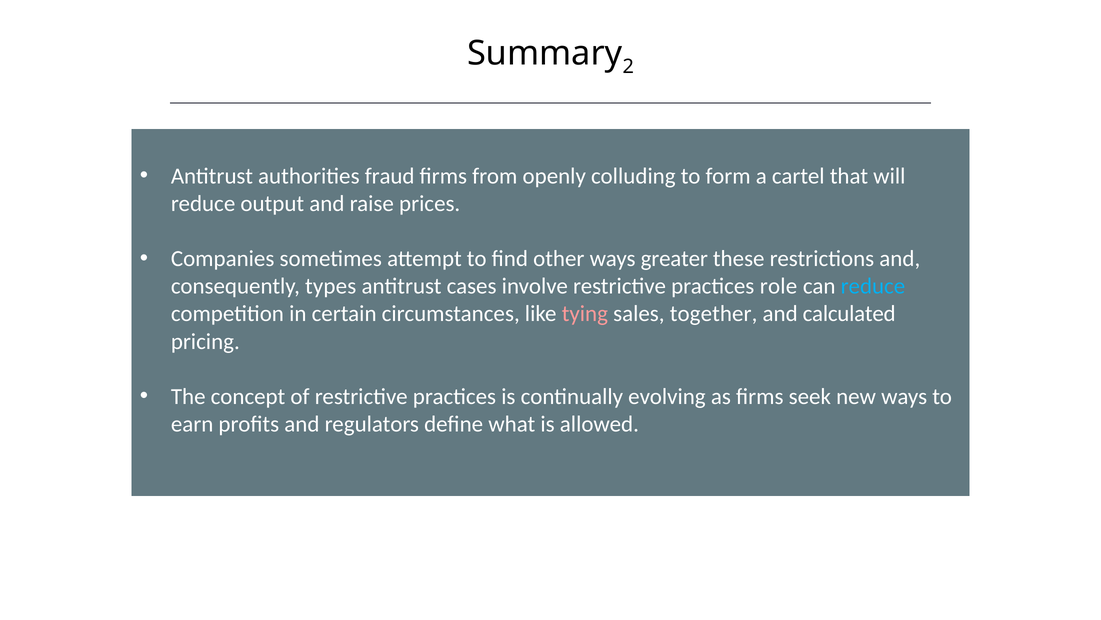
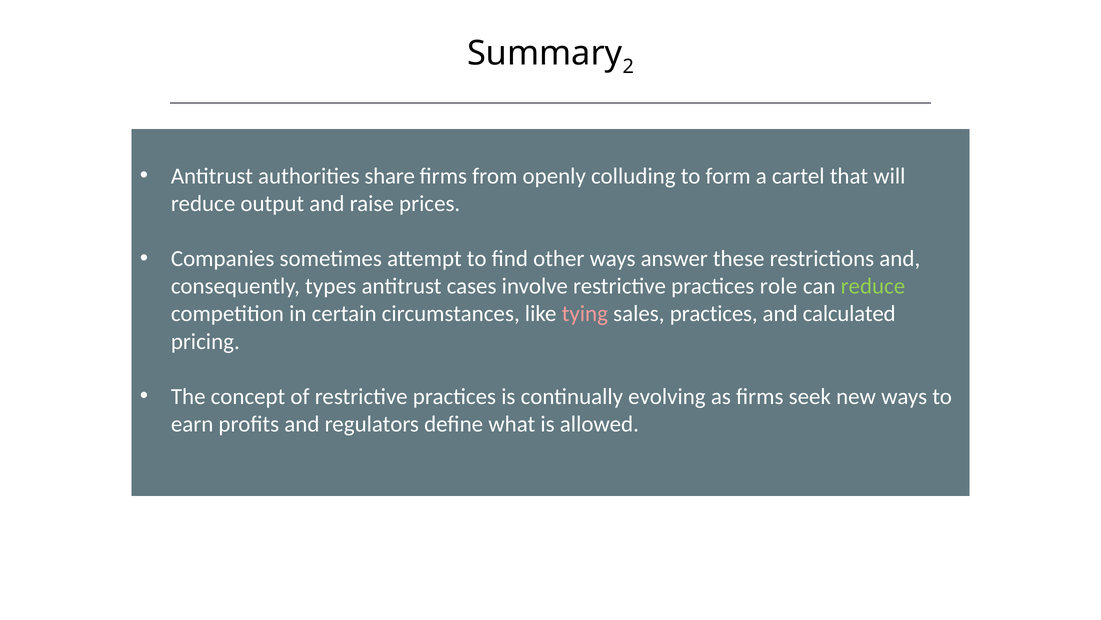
fraud: fraud -> share (390, 176)
greater: greater -> answer (674, 258)
reduce colour: light blue -> light green (873, 286)
sales together: together -> practices (714, 314)
